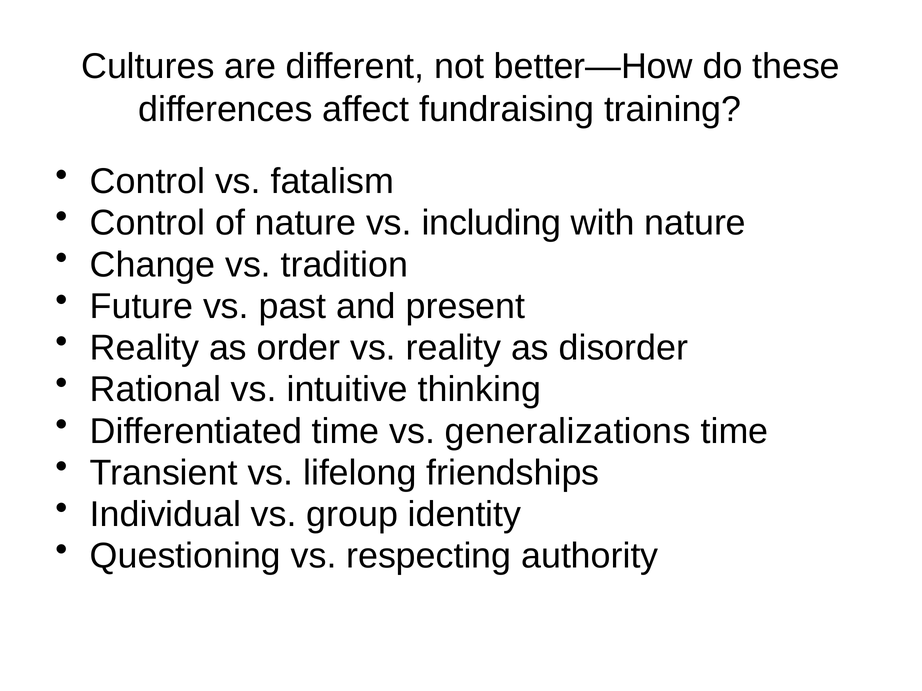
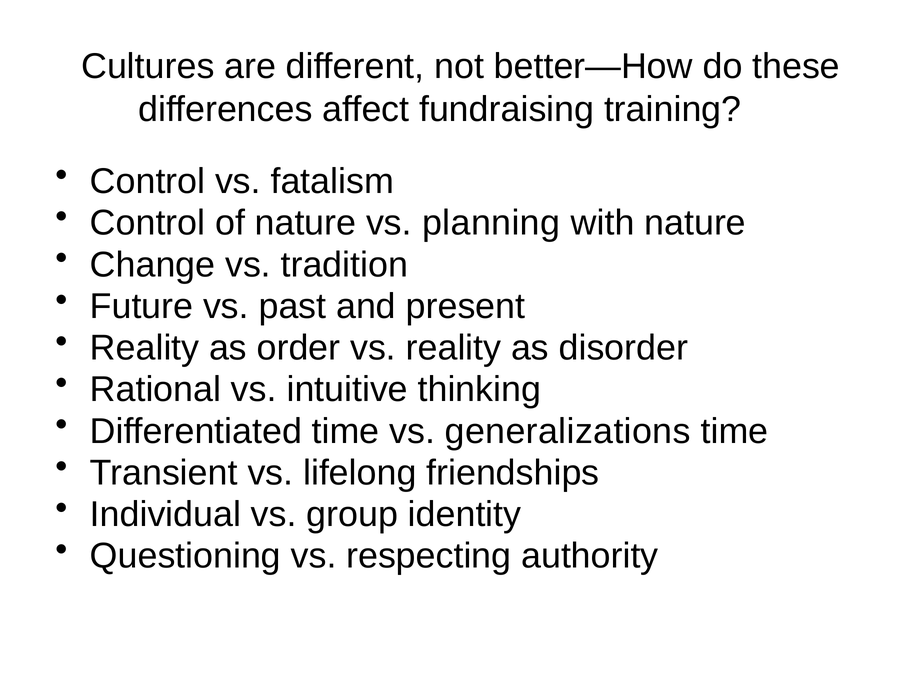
including: including -> planning (491, 223)
